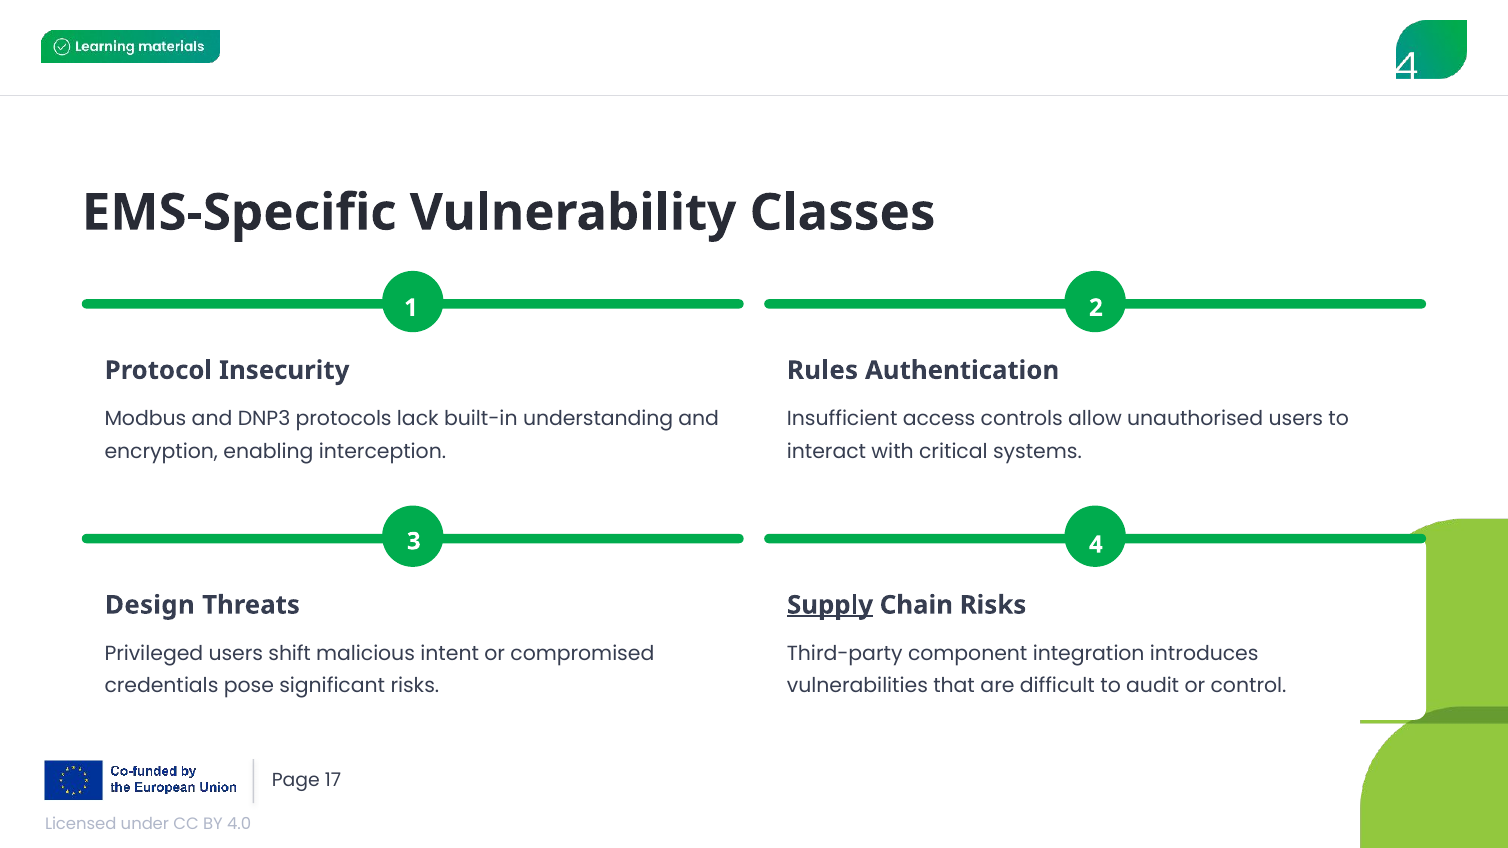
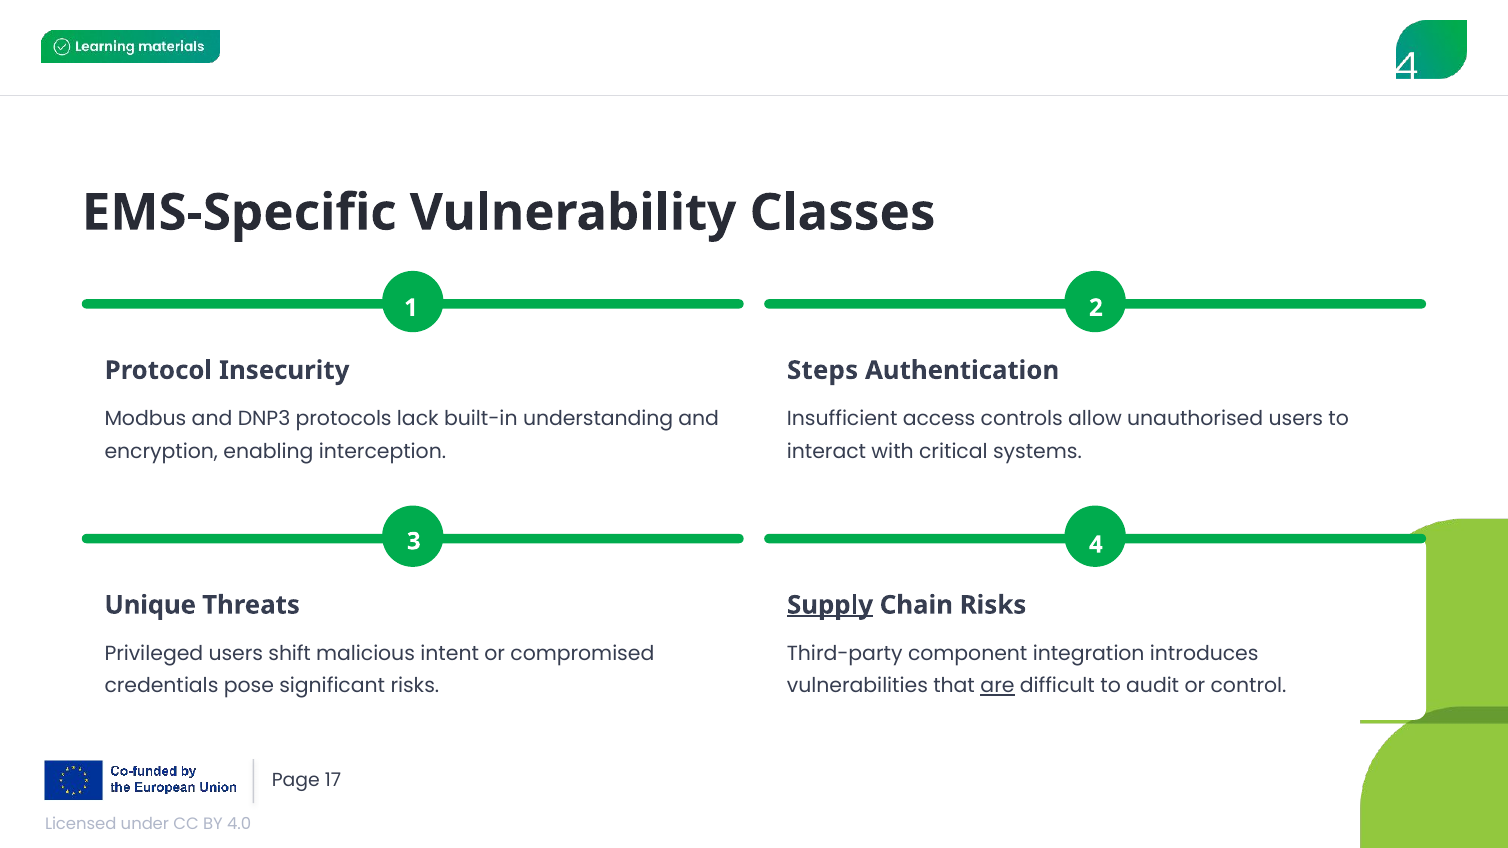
Rules: Rules -> Steps (823, 370)
Design: Design -> Unique (150, 605)
are underline: none -> present (998, 686)
